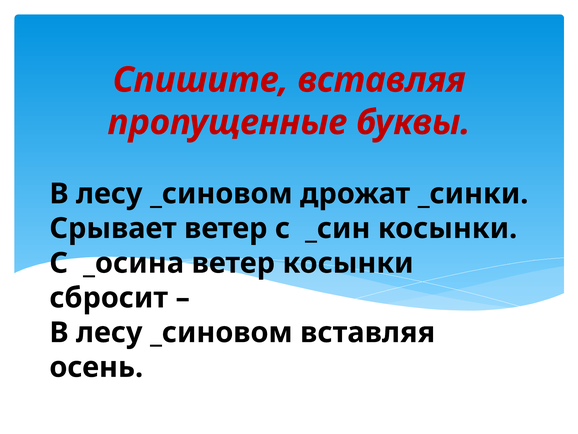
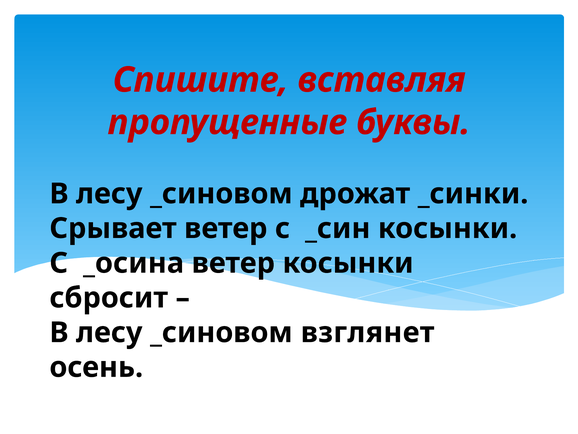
_синовом вставляя: вставляя -> взглянет (368, 332)
